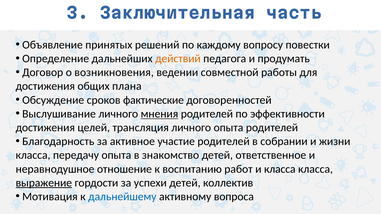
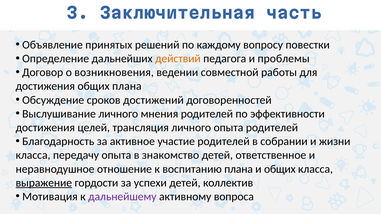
продумать: продумать -> проблемы (284, 59)
фактические: фактические -> достижений (153, 100)
мнения underline: present -> none (159, 114)
воспитанию работ: работ -> плана (239, 169)
и класса: класса -> общих (280, 169)
дальнейшему colour: blue -> purple (122, 197)
